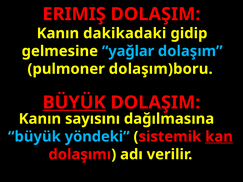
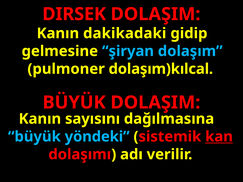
ERIMIŞ: ERIMIŞ -> DIRSEK (74, 14)
yağlar: yağlar -> şiryan (128, 51)
dolaşım)boru: dolaşım)boru -> dolaşım)kılcal (161, 69)
BÜYÜK underline: present -> none (74, 103)
